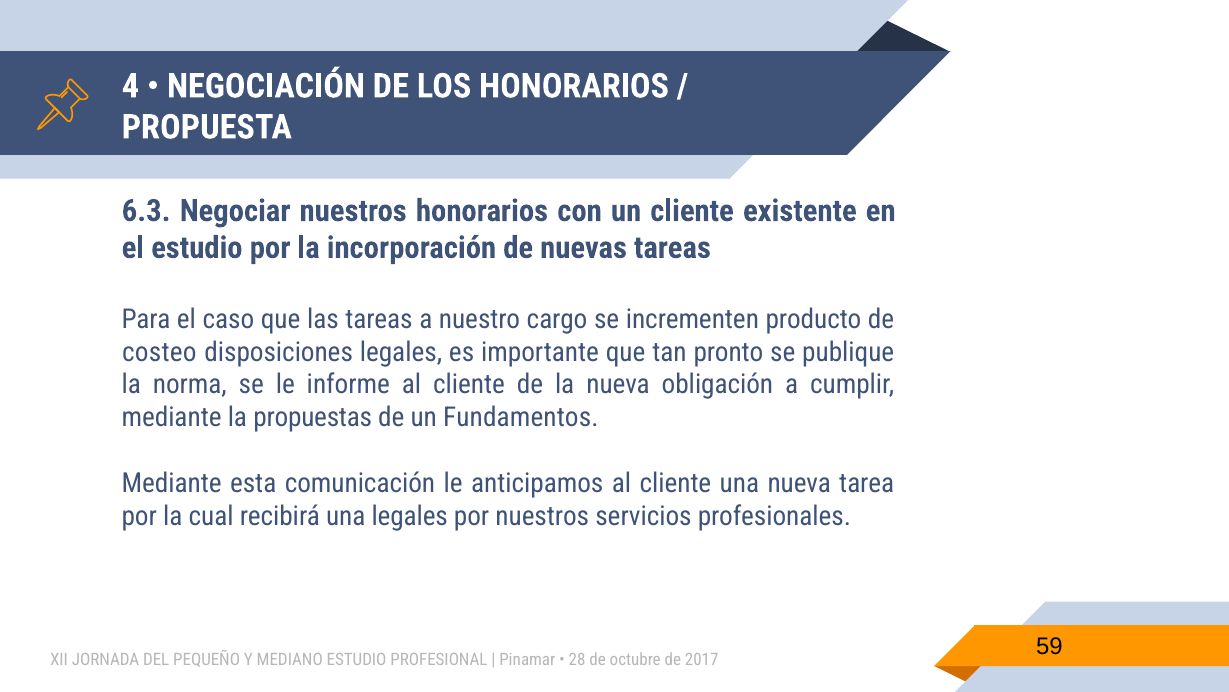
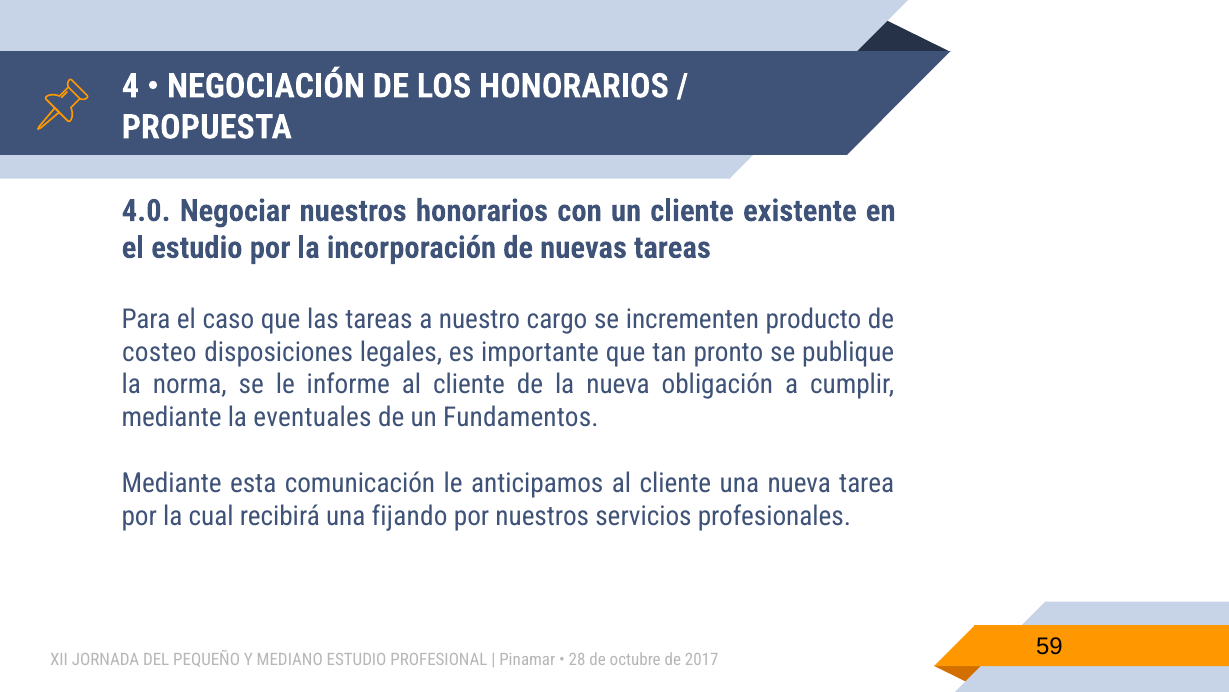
6.3: 6.3 -> 4.0 (146, 211)
propuestas: propuestas -> eventuales (312, 417)
una legales: legales -> fijando (410, 516)
